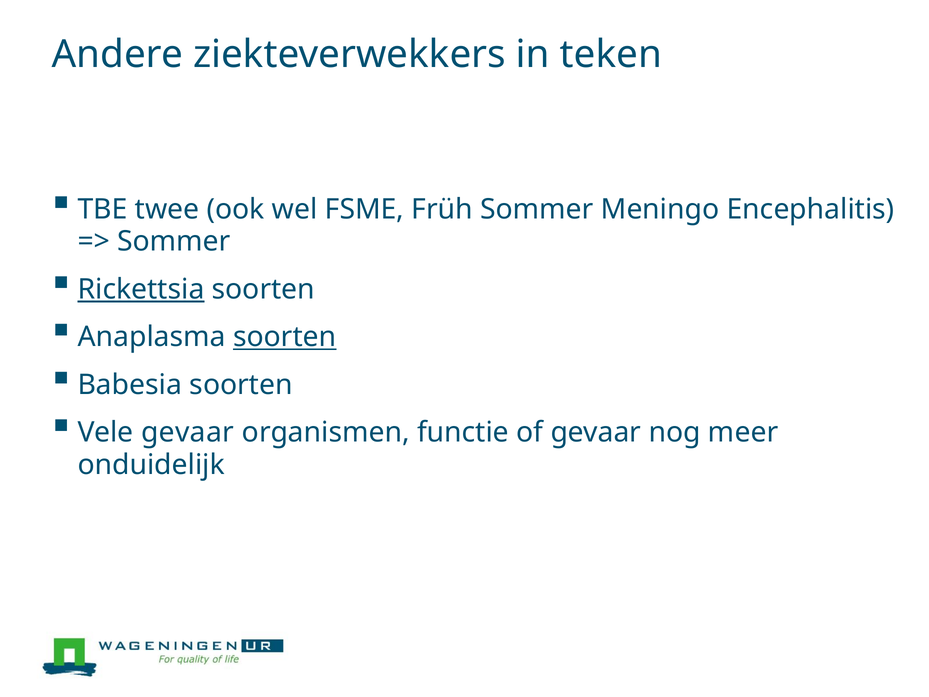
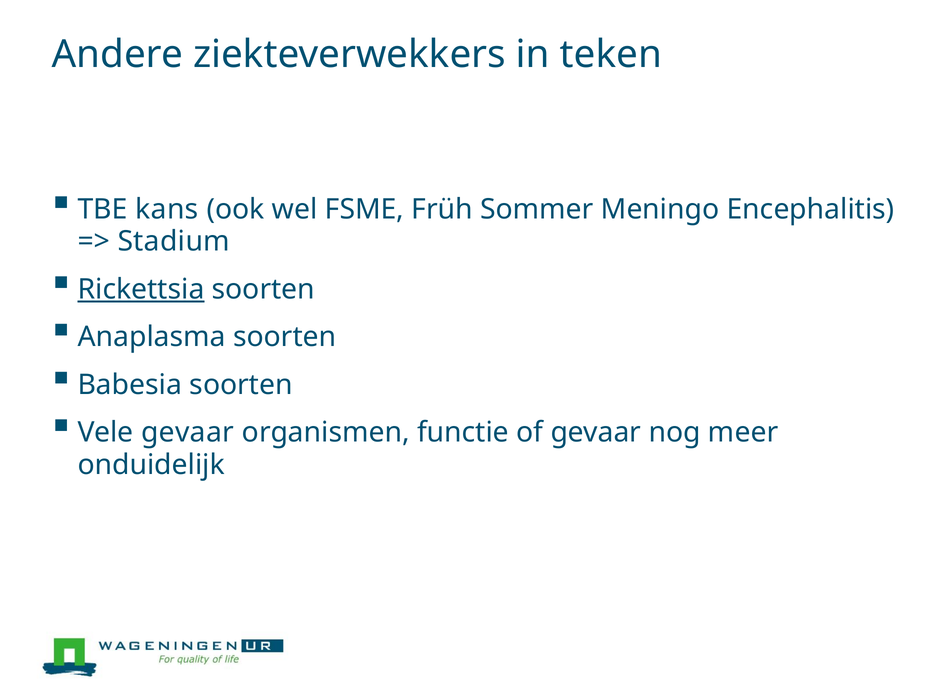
twee: twee -> kans (167, 209)
Sommer: Sommer -> Stadium (174, 241)
soorten underline: present -> none (285, 337)
